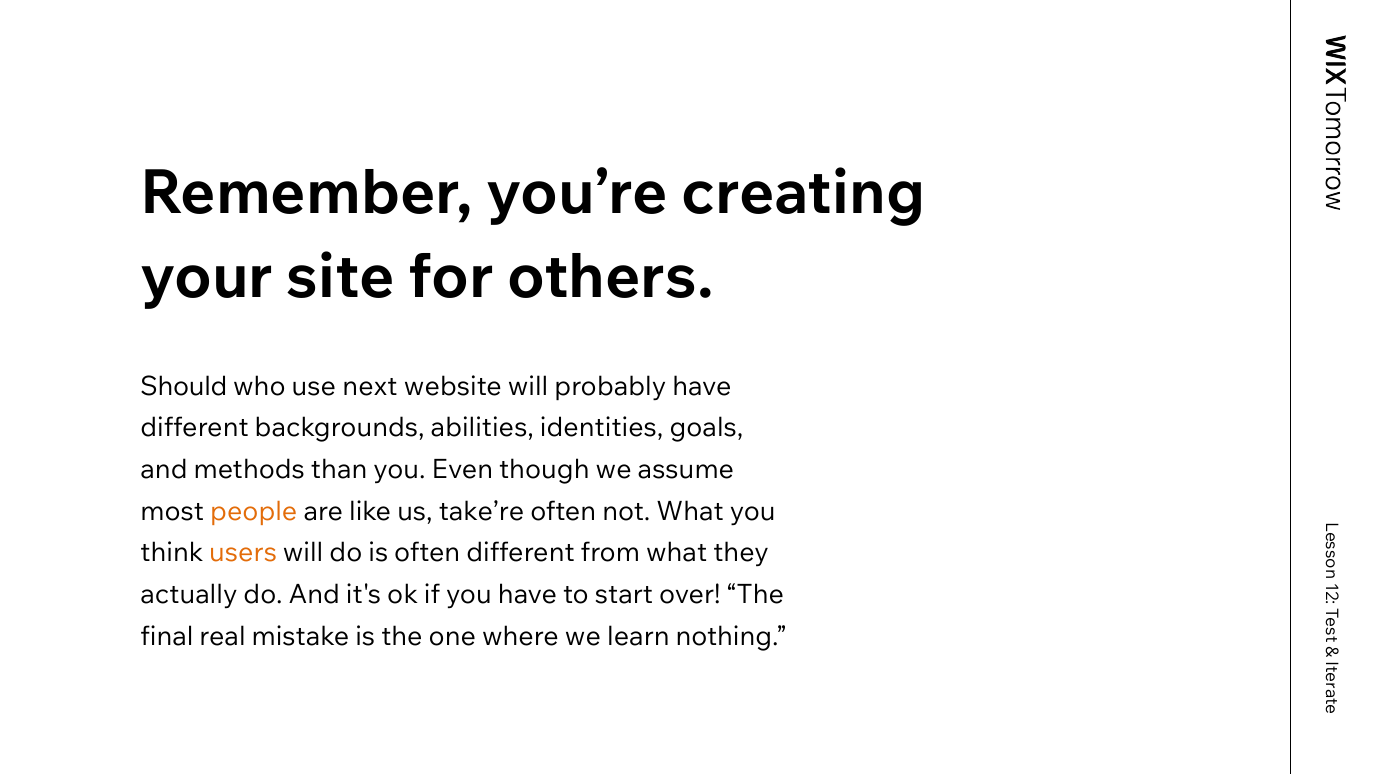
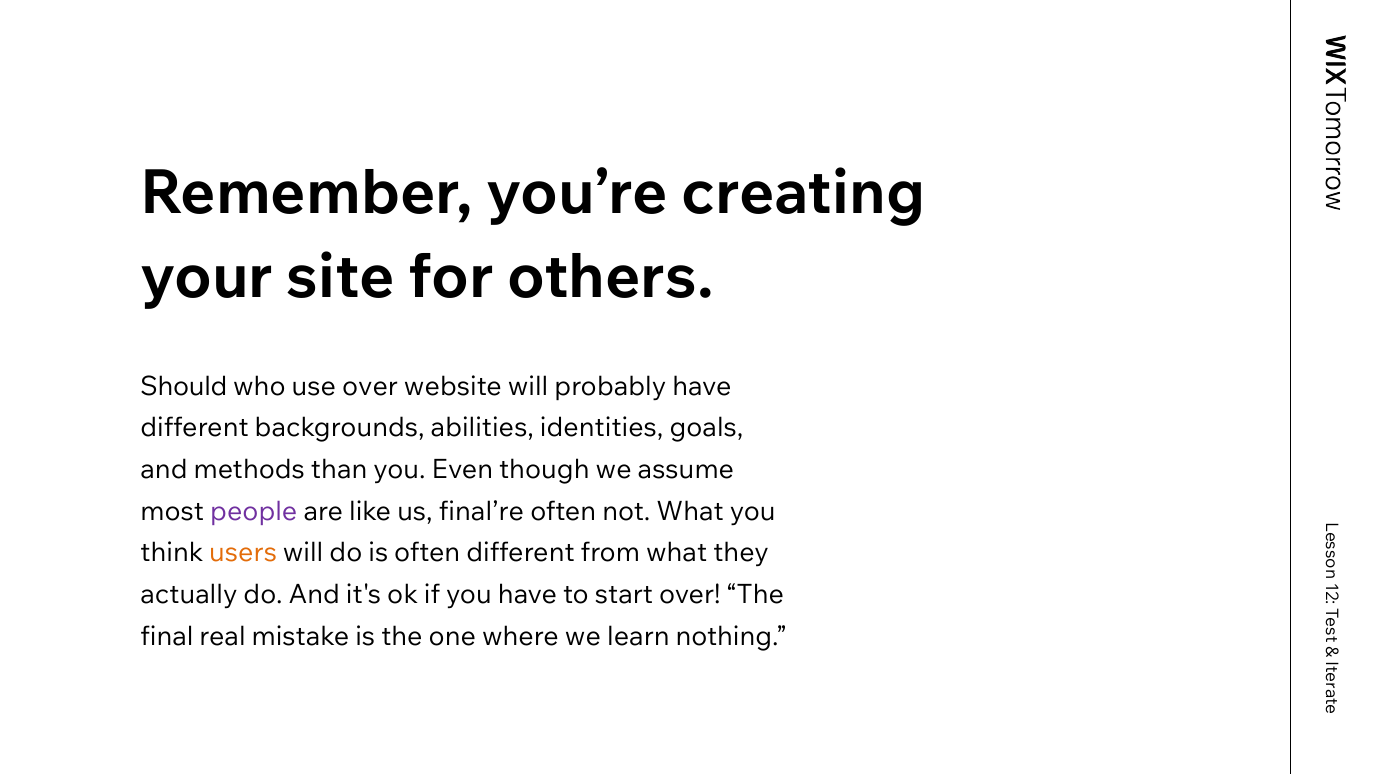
use next: next -> over (370, 387)
people colour: orange -> purple (254, 512)
take’re: take’re -> final’re (481, 512)
